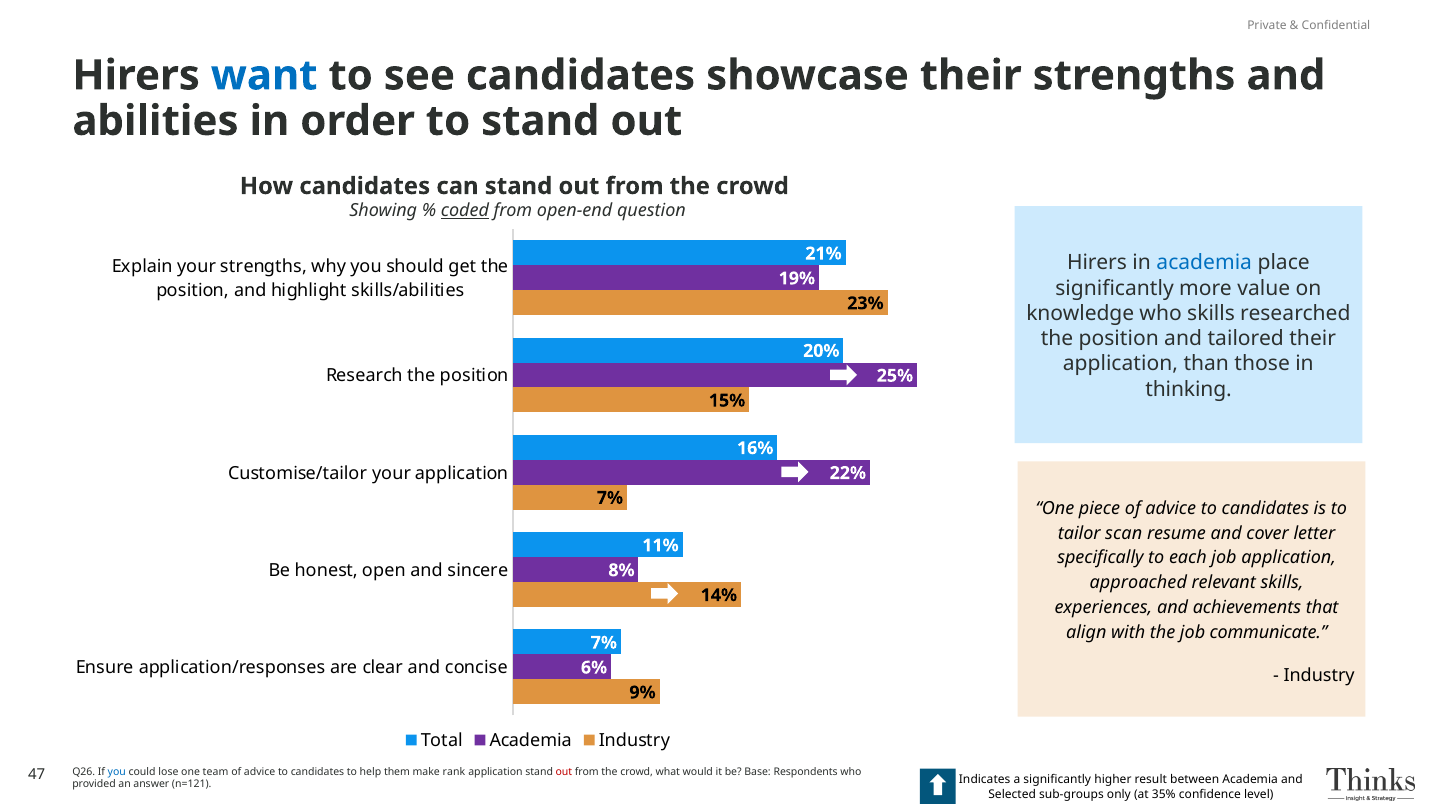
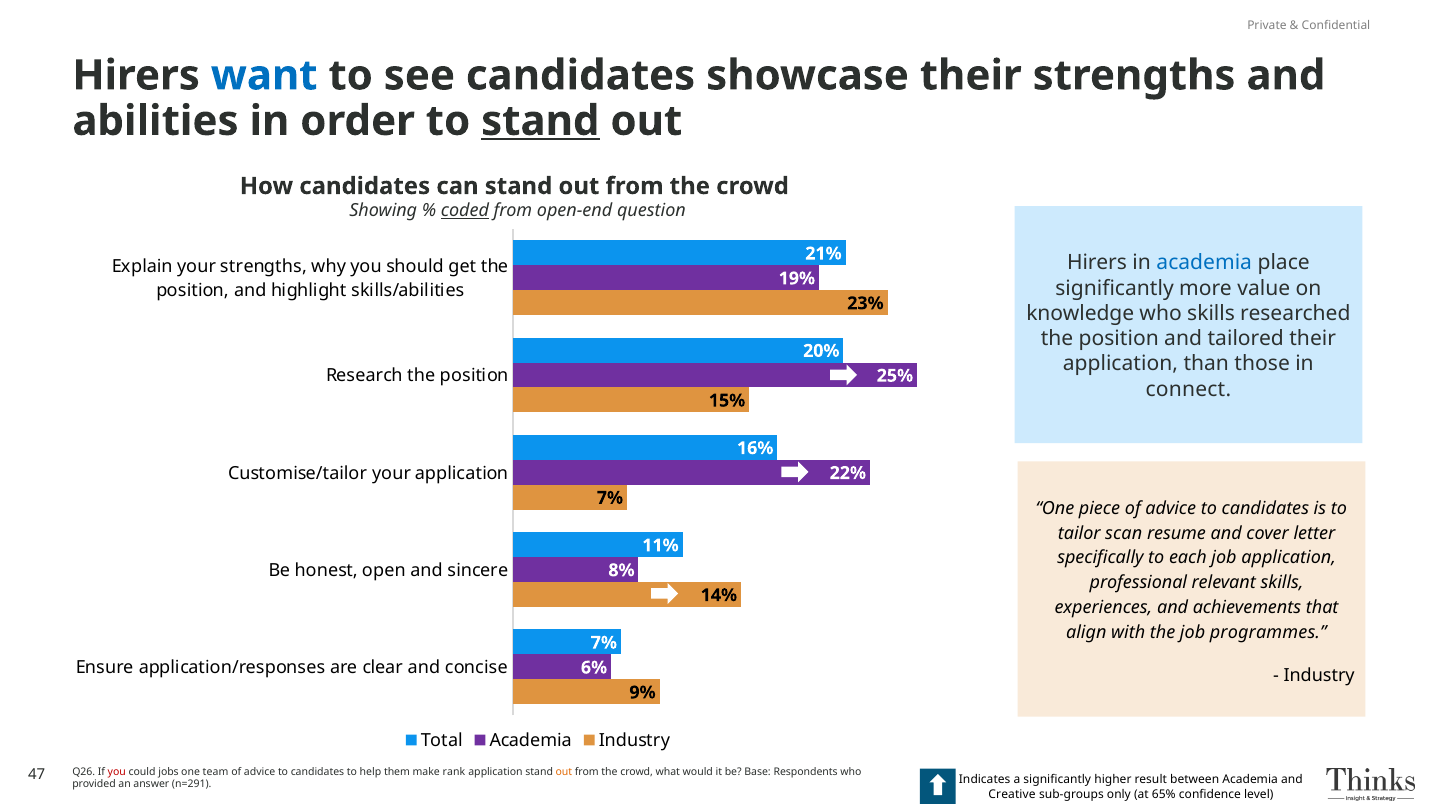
stand underline: none -> present (540, 121)
thinking: thinking -> connect (1188, 389)
approached: approached -> professional (1138, 583)
communicate: communicate -> programmes (1268, 632)
you colour: blue -> red (117, 771)
lose: lose -> jobs (169, 771)
out colour: red -> orange (564, 771)
n=121: n=121 -> n=291 (192, 784)
Selected: Selected -> Creative (1012, 794)
35%: 35% -> 65% (1164, 794)
